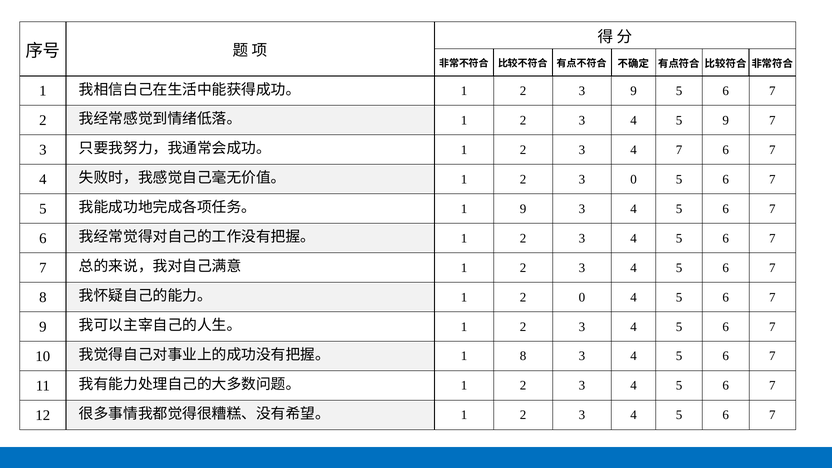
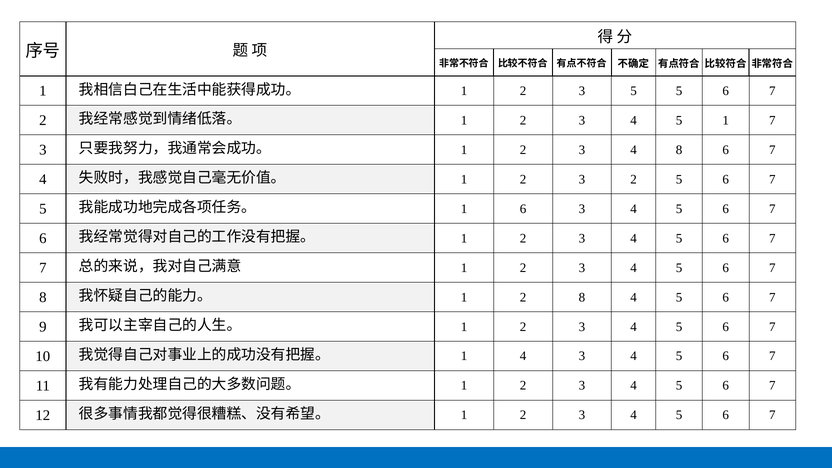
3 9: 9 -> 5 (634, 91)
5 9: 9 -> 1 (726, 120)
4 7: 7 -> 8 (679, 150)
3 0: 0 -> 2 (634, 179)
1 9: 9 -> 6 (523, 209)
2 0: 0 -> 8 (582, 297)
1 8: 8 -> 4 (523, 356)
